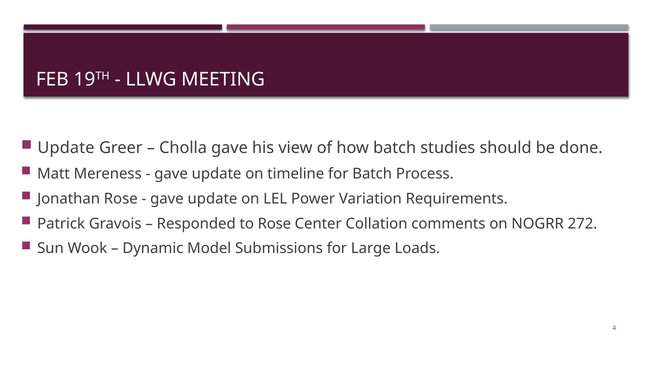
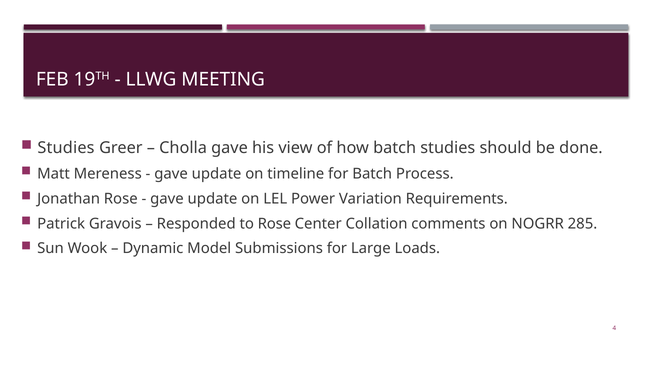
Update: Update -> Studies (66, 148)
272: 272 -> 285 (583, 223)
